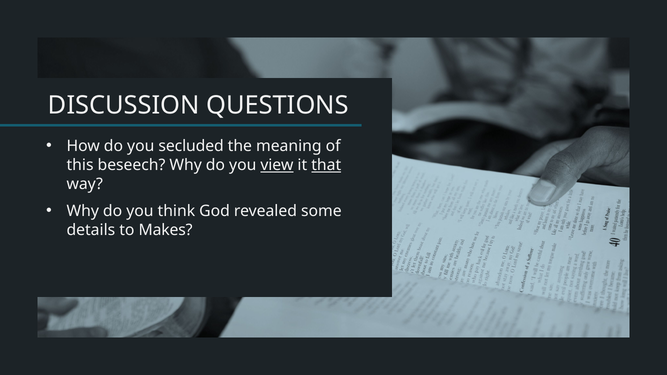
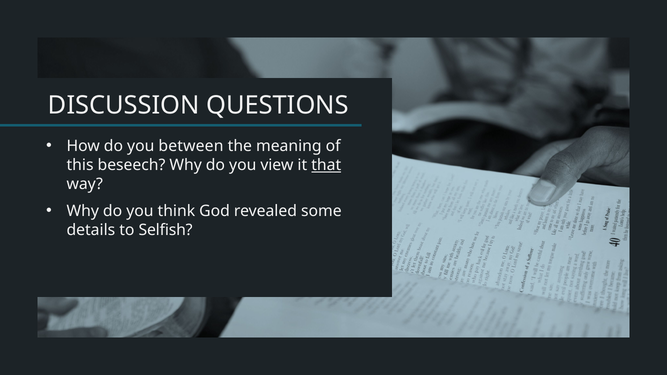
secluded: secluded -> between (191, 146)
view underline: present -> none (277, 165)
Makes: Makes -> Selfish (166, 230)
